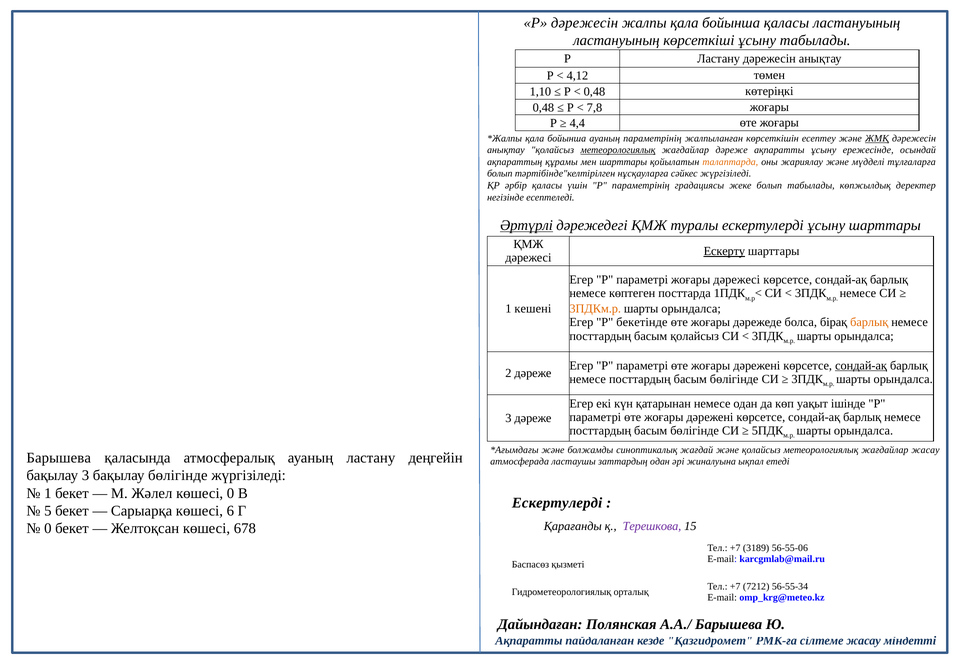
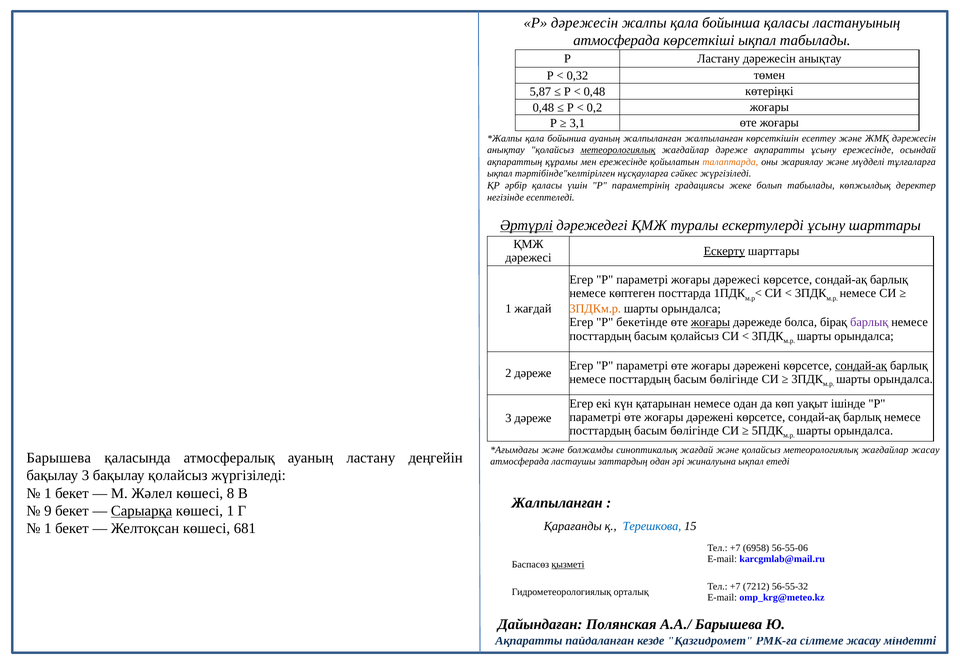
ластануының: ластануының -> атмосферада (617, 40)
көрсеткіші ұсыну: ұсыну -> ықпал (757, 40)
4,12: 4,12 -> 0,32 (577, 76)
1,10: 1,10 -> 5,87 (540, 92)
7,8: 7,8 -> 0,2 (594, 108)
4,4: 4,4 -> 3,1 (577, 123)
ауаның параметрінің: параметрінің -> жалпыланған (652, 139)
ЖМҚ underline: present -> none (877, 139)
мен шарттары: шарттары -> ережесінде (623, 162)
болып: болып -> ықпал (500, 174)
1 кешені: кешені -> жағдай (533, 309)
жоғары underline: none -> present (710, 323)
барлық colour: orange -> purple (869, 323)
бақылау бөлігінде: бөлігінде -> қолайсыз (178, 476)
көшесі 0: 0 -> 8 (231, 494)
Ескертулерді: Ескертулерді -> Жалпыланған (557, 503)
5: 5 -> 9 (48, 511)
Сарыарқа underline: none -> present (142, 511)
көшесі 6: 6 -> 1 (230, 511)
Терешкова colour: purple -> blue (652, 527)
0: 0 -> 1 (48, 529)
678: 678 -> 681 (245, 529)
3189: 3189 -> 6958 (756, 549)
қызметі underline: none -> present (568, 565)
56-55-34: 56-55-34 -> 56-55-32 (790, 587)
